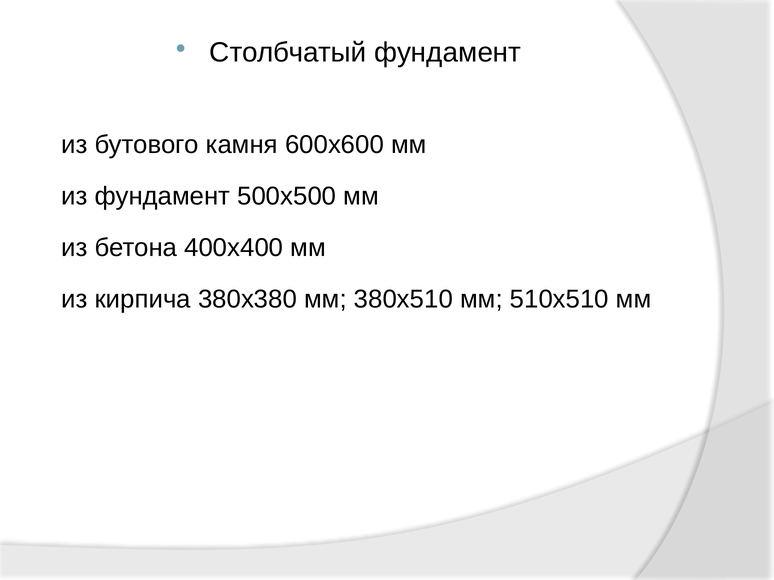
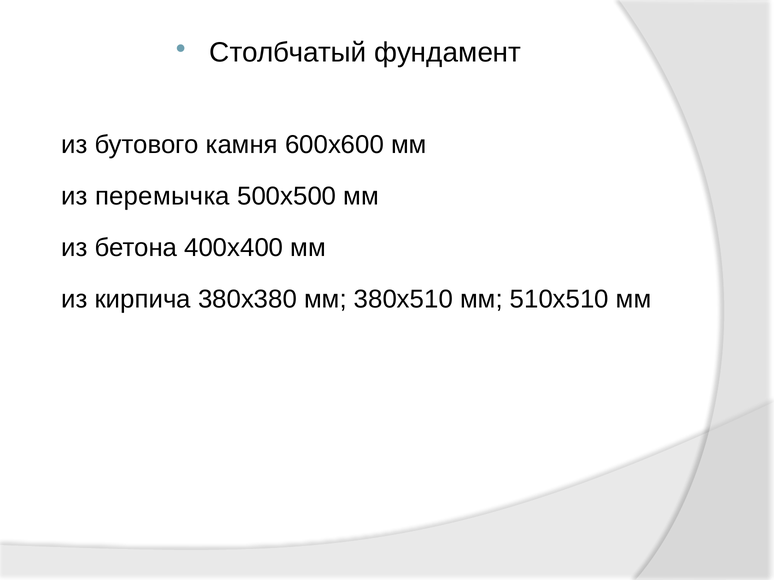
из фундамент: фундамент -> перемычка (162, 196)
